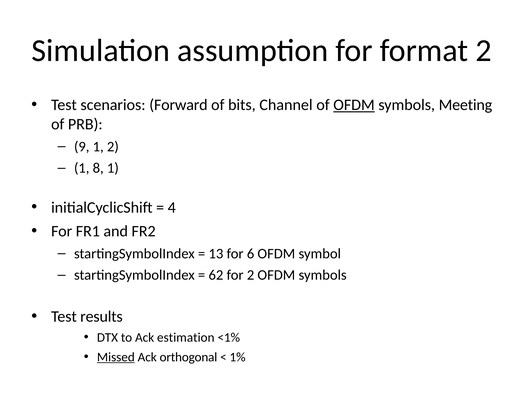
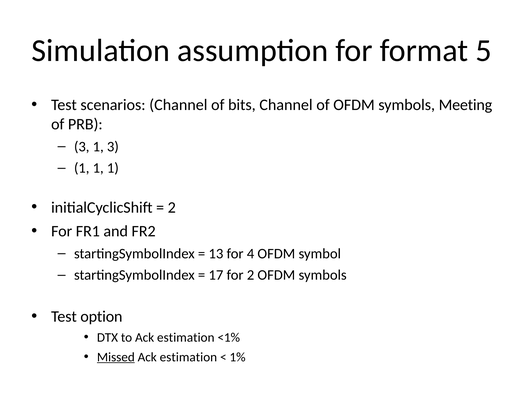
format 2: 2 -> 5 (484, 51)
scenarios Forward: Forward -> Channel (178, 105)
OFDM underline: present -> none (354, 105)
9: 9 -> 3 (82, 147)
1 2: 2 -> 3 (113, 147)
8: 8 -> 1 (98, 168)
4: 4 -> 2 (172, 207)
6: 6 -> 4 (251, 254)
62: 62 -> 17 (216, 275)
results: results -> option (101, 317)
orthogonal: orthogonal -> estimation (188, 357)
